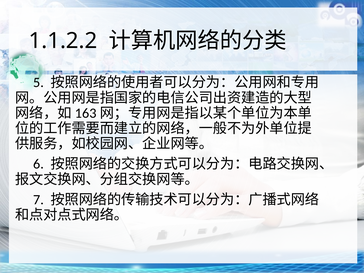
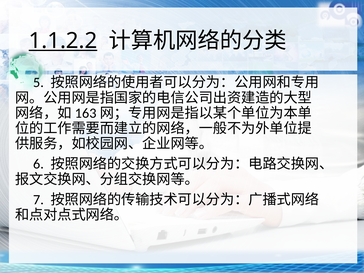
1.1.2.2 underline: none -> present (63, 41)
